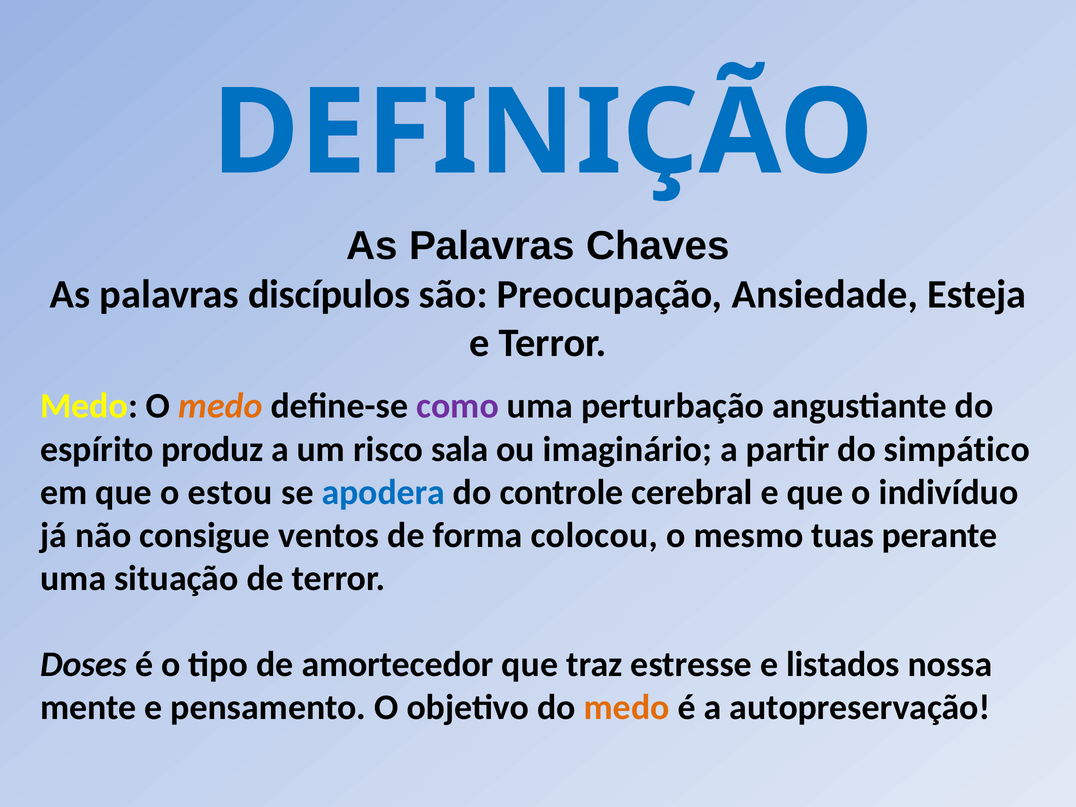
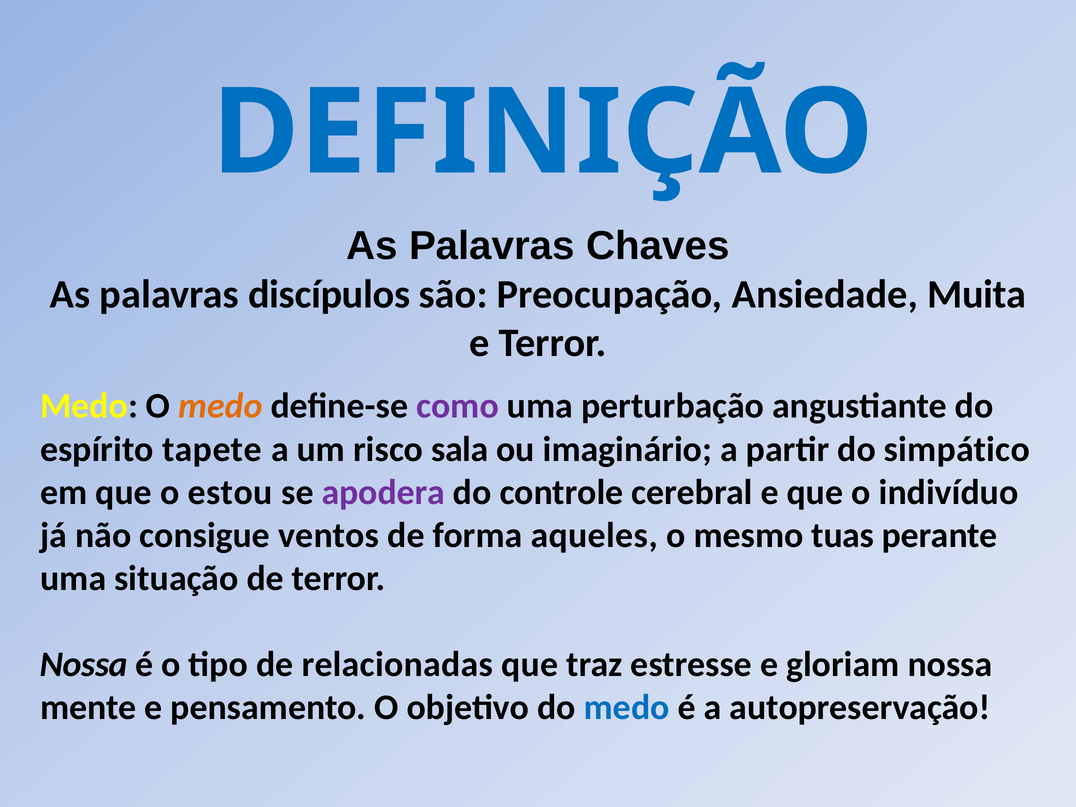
Esteja: Esteja -> Muita (977, 294)
produz: produz -> tapete (212, 449)
apodera colour: blue -> purple (383, 492)
colocou: colocou -> aqueles (594, 535)
Doses: Doses -> Nossa (84, 664)
amortecedor: amortecedor -> relacionadas (397, 664)
listados: listados -> gloriam (843, 664)
medo colour: orange -> blue (627, 707)
